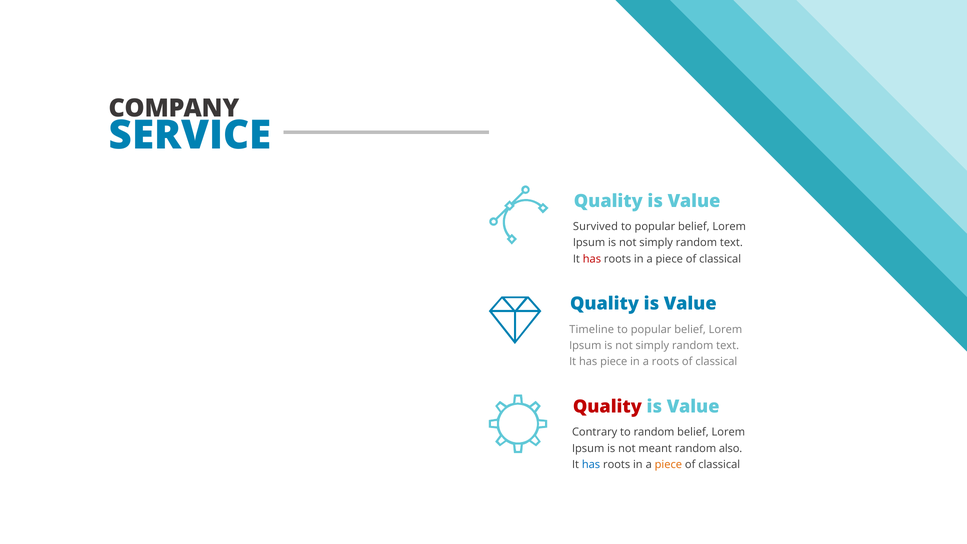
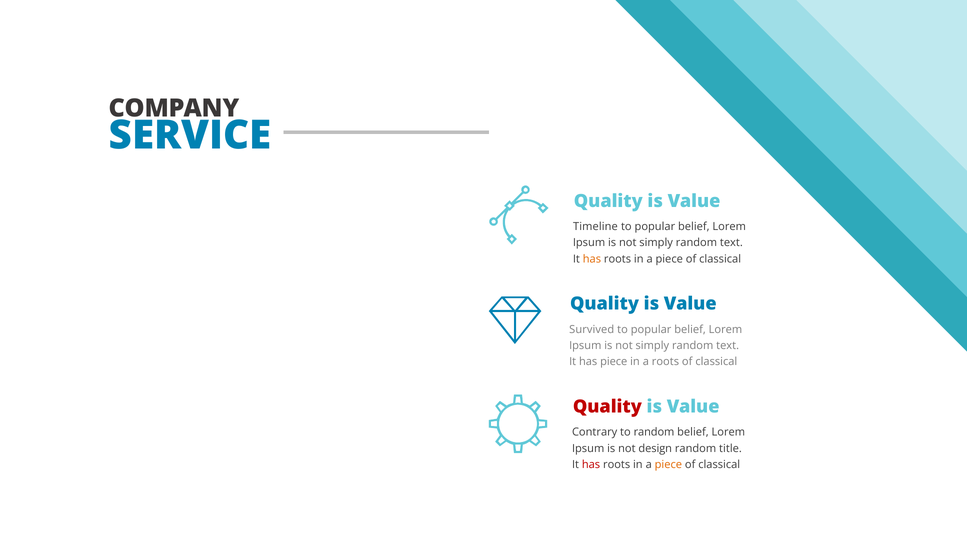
Survived: Survived -> Timeline (595, 227)
has colour: red -> orange (592, 259)
Timeline: Timeline -> Survived (592, 329)
meant: meant -> design (655, 448)
also: also -> title (730, 448)
has colour: blue -> red (591, 464)
